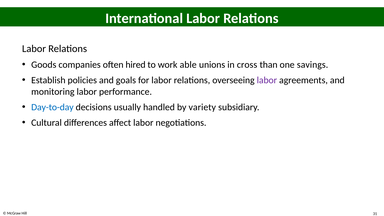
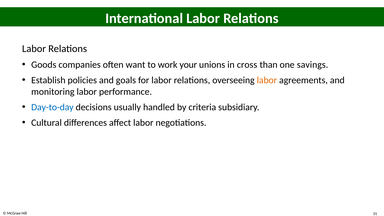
hired: hired -> want (136, 65)
able: able -> your (188, 65)
labor colour: purple -> orange (267, 80)
variety: variety -> criteria (202, 107)
